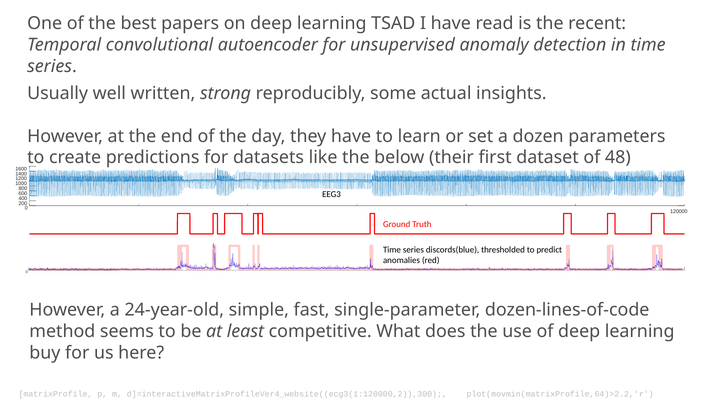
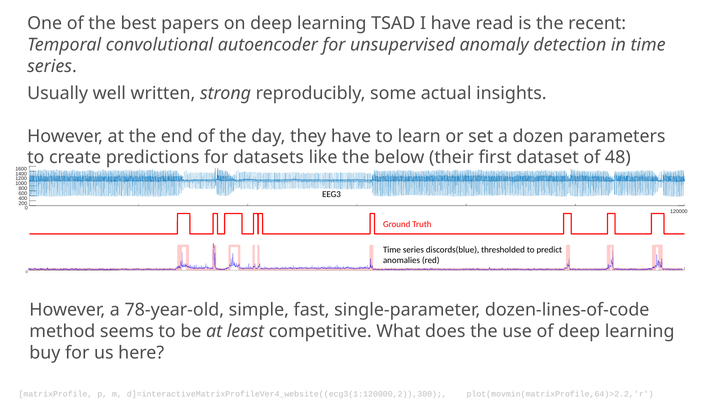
24-year-old: 24-year-old -> 78-year-old (174, 310)
